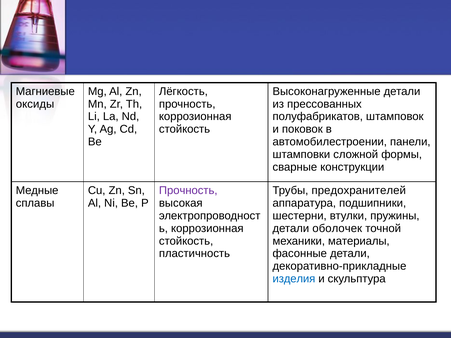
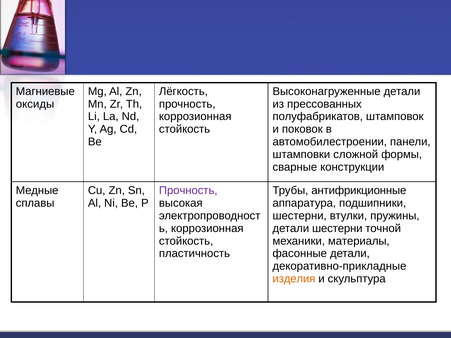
предохранителей: предохранителей -> антифрикционные (359, 191)
детали оболочек: оболочек -> шестерни (337, 229)
изделия colour: blue -> orange (294, 279)
